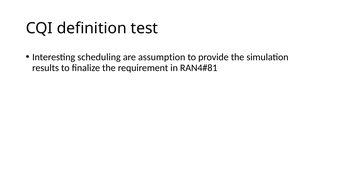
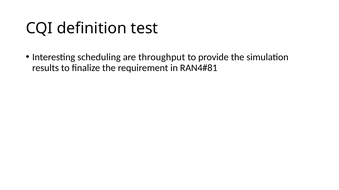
assumption: assumption -> throughput (162, 57)
